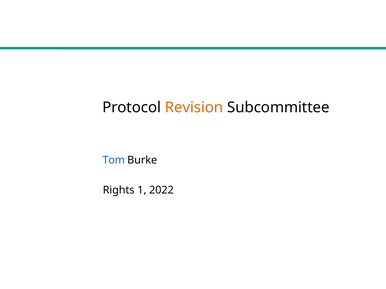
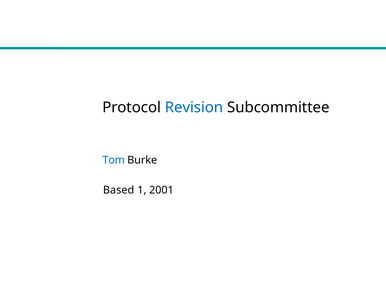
Revision colour: orange -> blue (194, 108)
Rights: Rights -> Based (119, 190)
2022: 2022 -> 2001 (161, 190)
